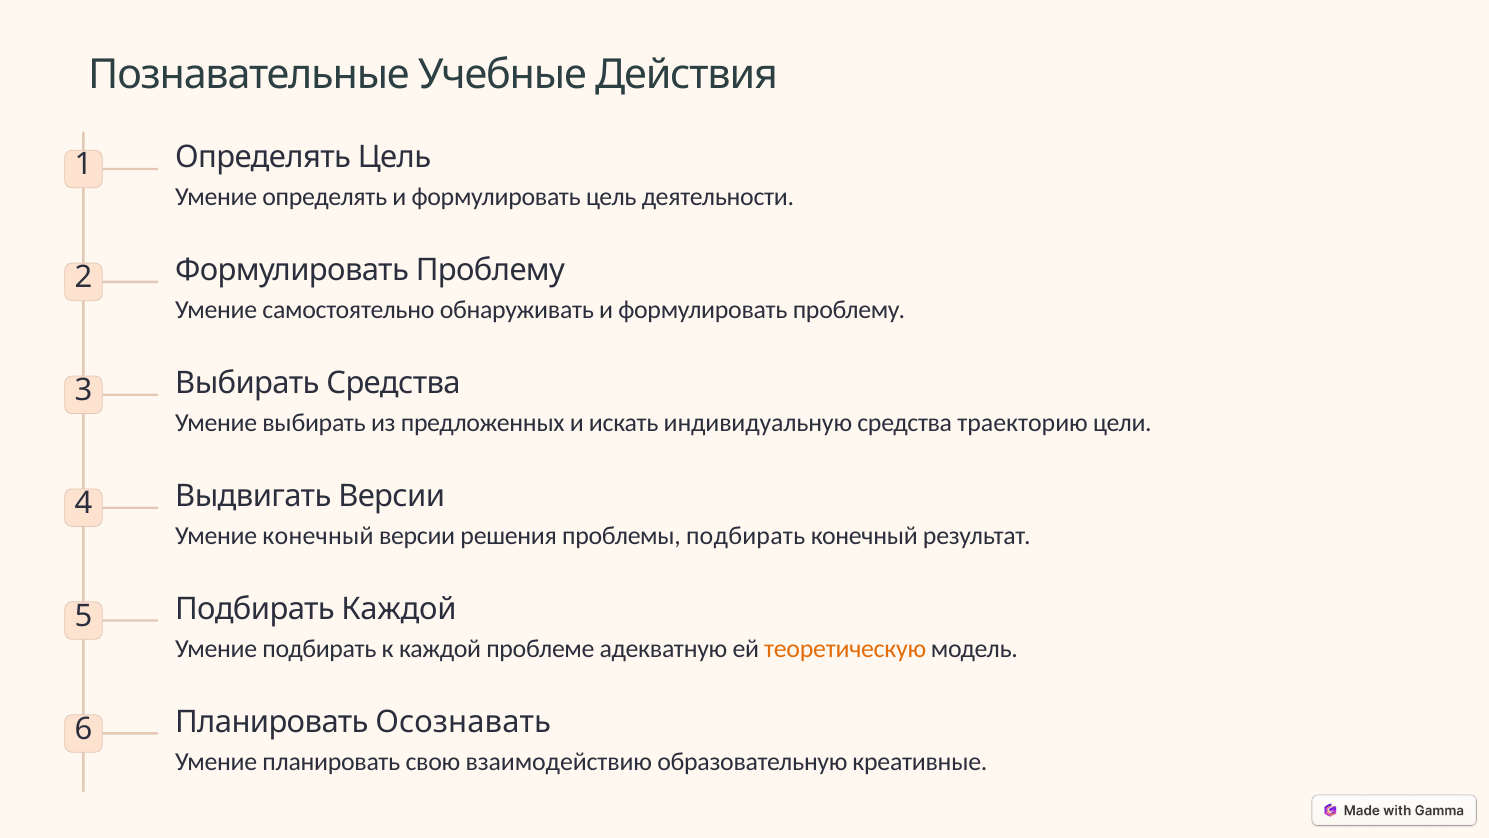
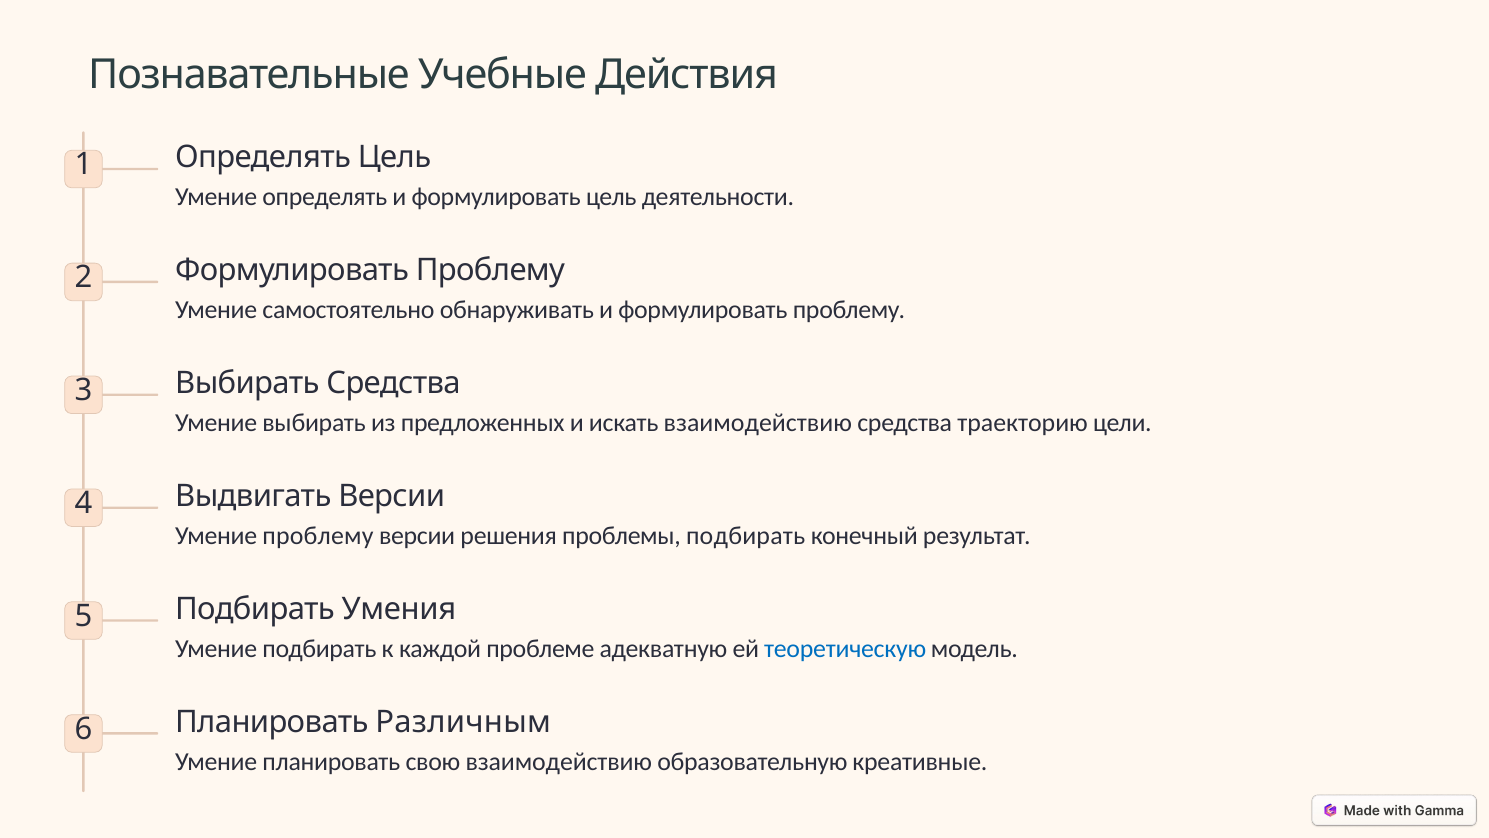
искать индивидуальную: индивидуальную -> взаимодействию (758, 423)
Умение конечный: конечный -> проблему (318, 535)
Подбирать Каждой: Каждой -> Умения (399, 609)
теоретическую colour: orange -> blue (845, 648)
Осознавать: Осознавать -> Различным (463, 722)
